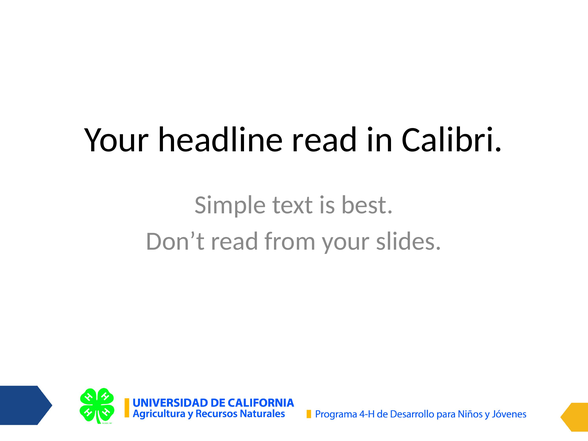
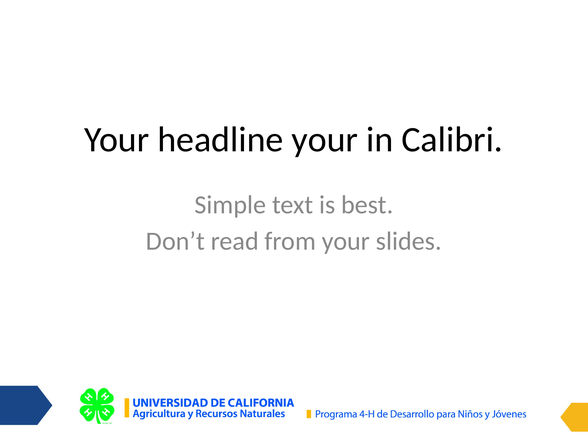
headline read: read -> your (325, 139)
